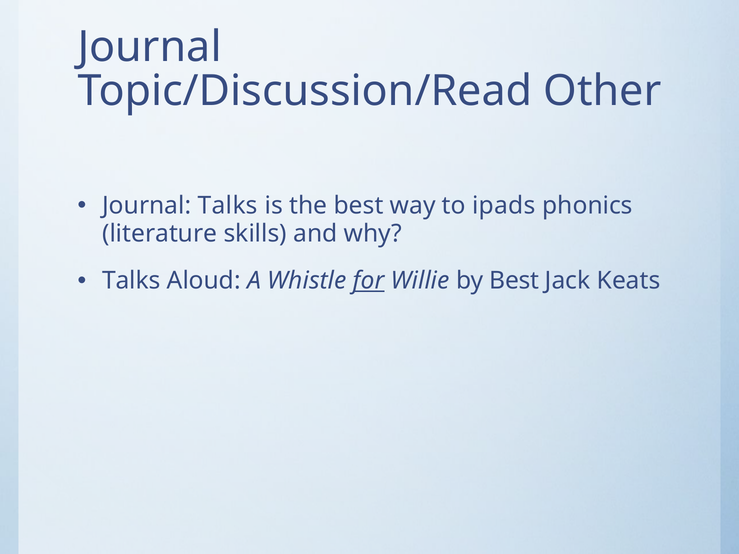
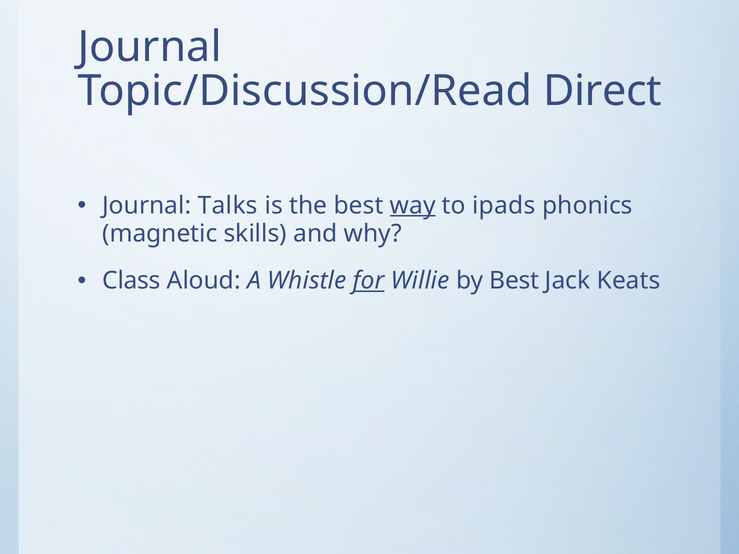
Other: Other -> Direct (603, 91)
way underline: none -> present (413, 205)
literature: literature -> magnetic (160, 234)
Talks: Talks -> Class (131, 281)
